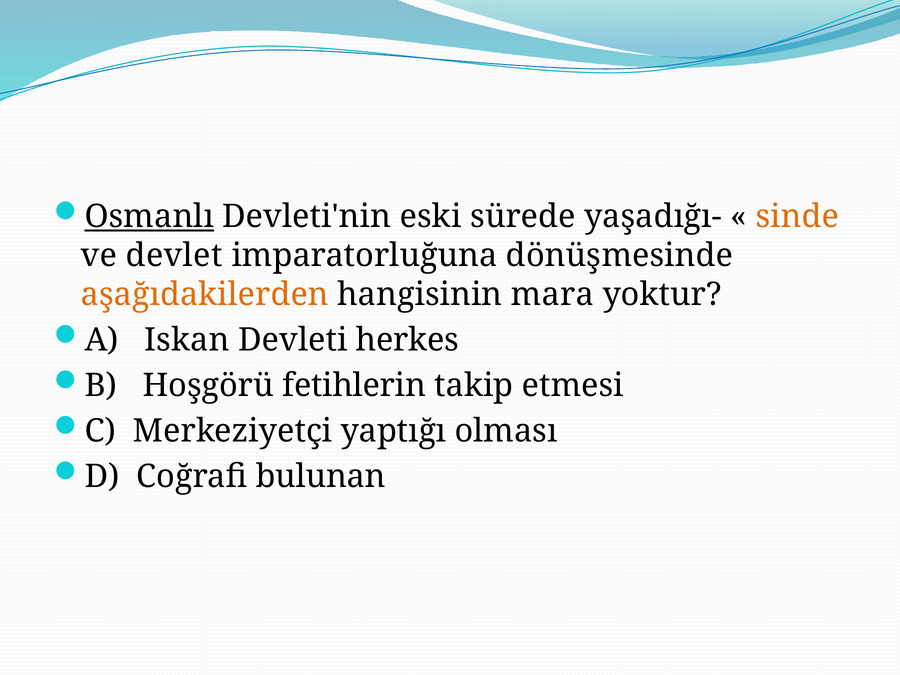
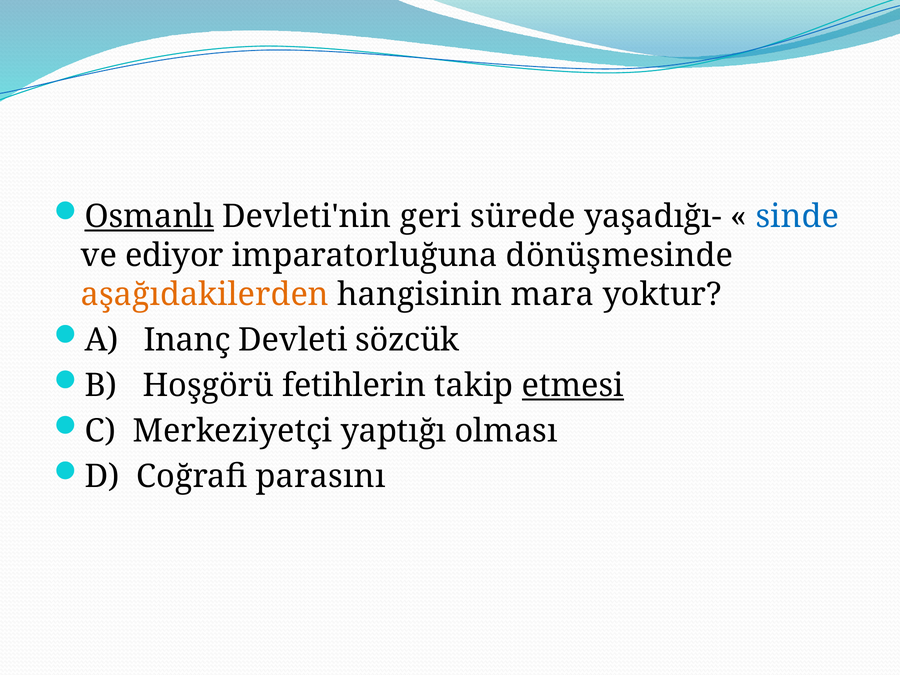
eski: eski -> geri (431, 217)
sinde colour: orange -> blue (797, 217)
devlet: devlet -> ediyor (174, 256)
Iskan: Iskan -> Inanç (187, 340)
herkes: herkes -> sözcük (407, 340)
etmesi underline: none -> present (573, 386)
bulunan: bulunan -> parasını (321, 476)
